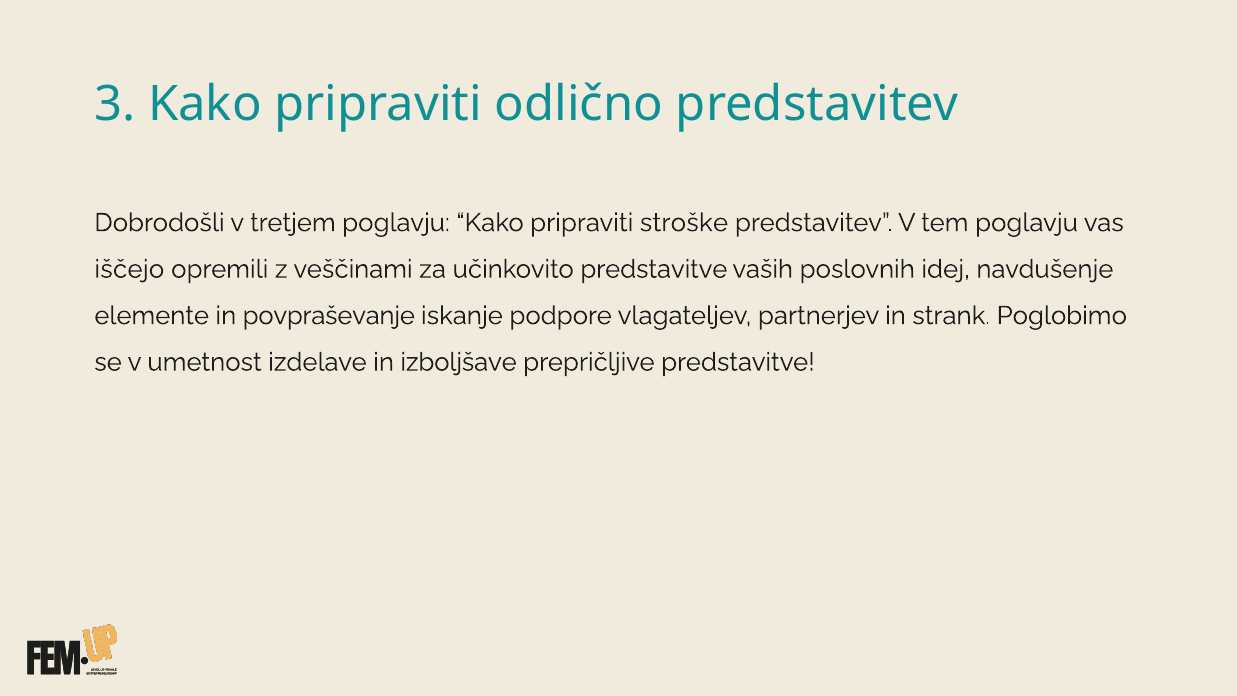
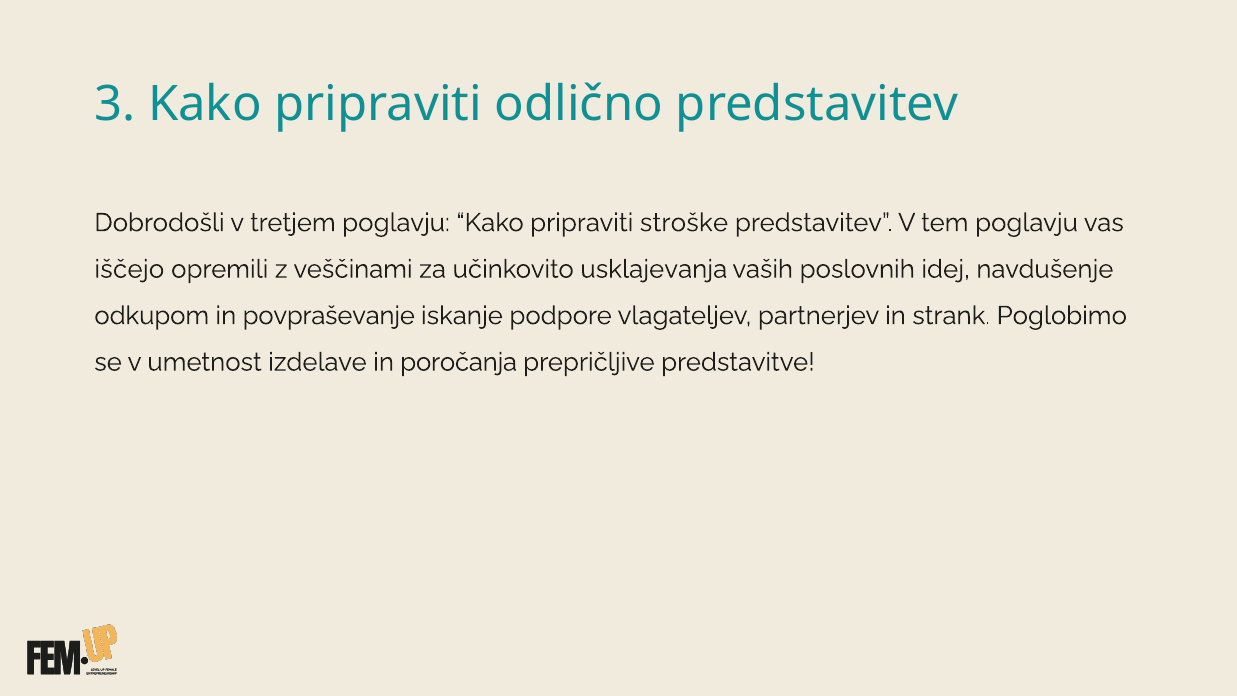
učinkovito predstavitve: predstavitve -> usklajevanja (654, 269)
elemente: elemente -> odkupom (152, 316)
izboljšave: izboljšave -> poročanja (459, 362)
